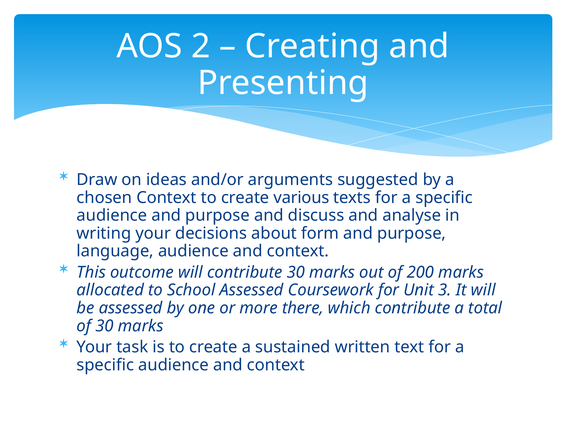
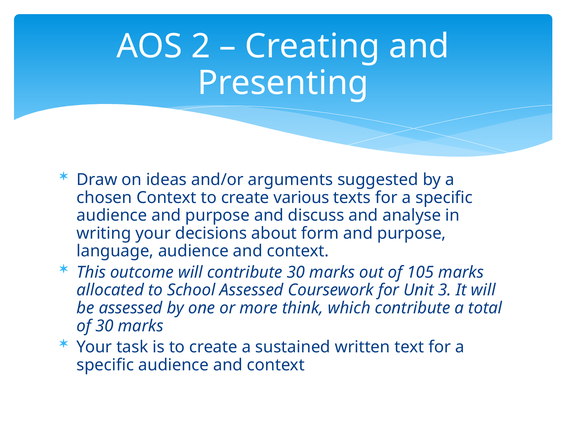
200: 200 -> 105 (420, 272)
there: there -> think (303, 308)
